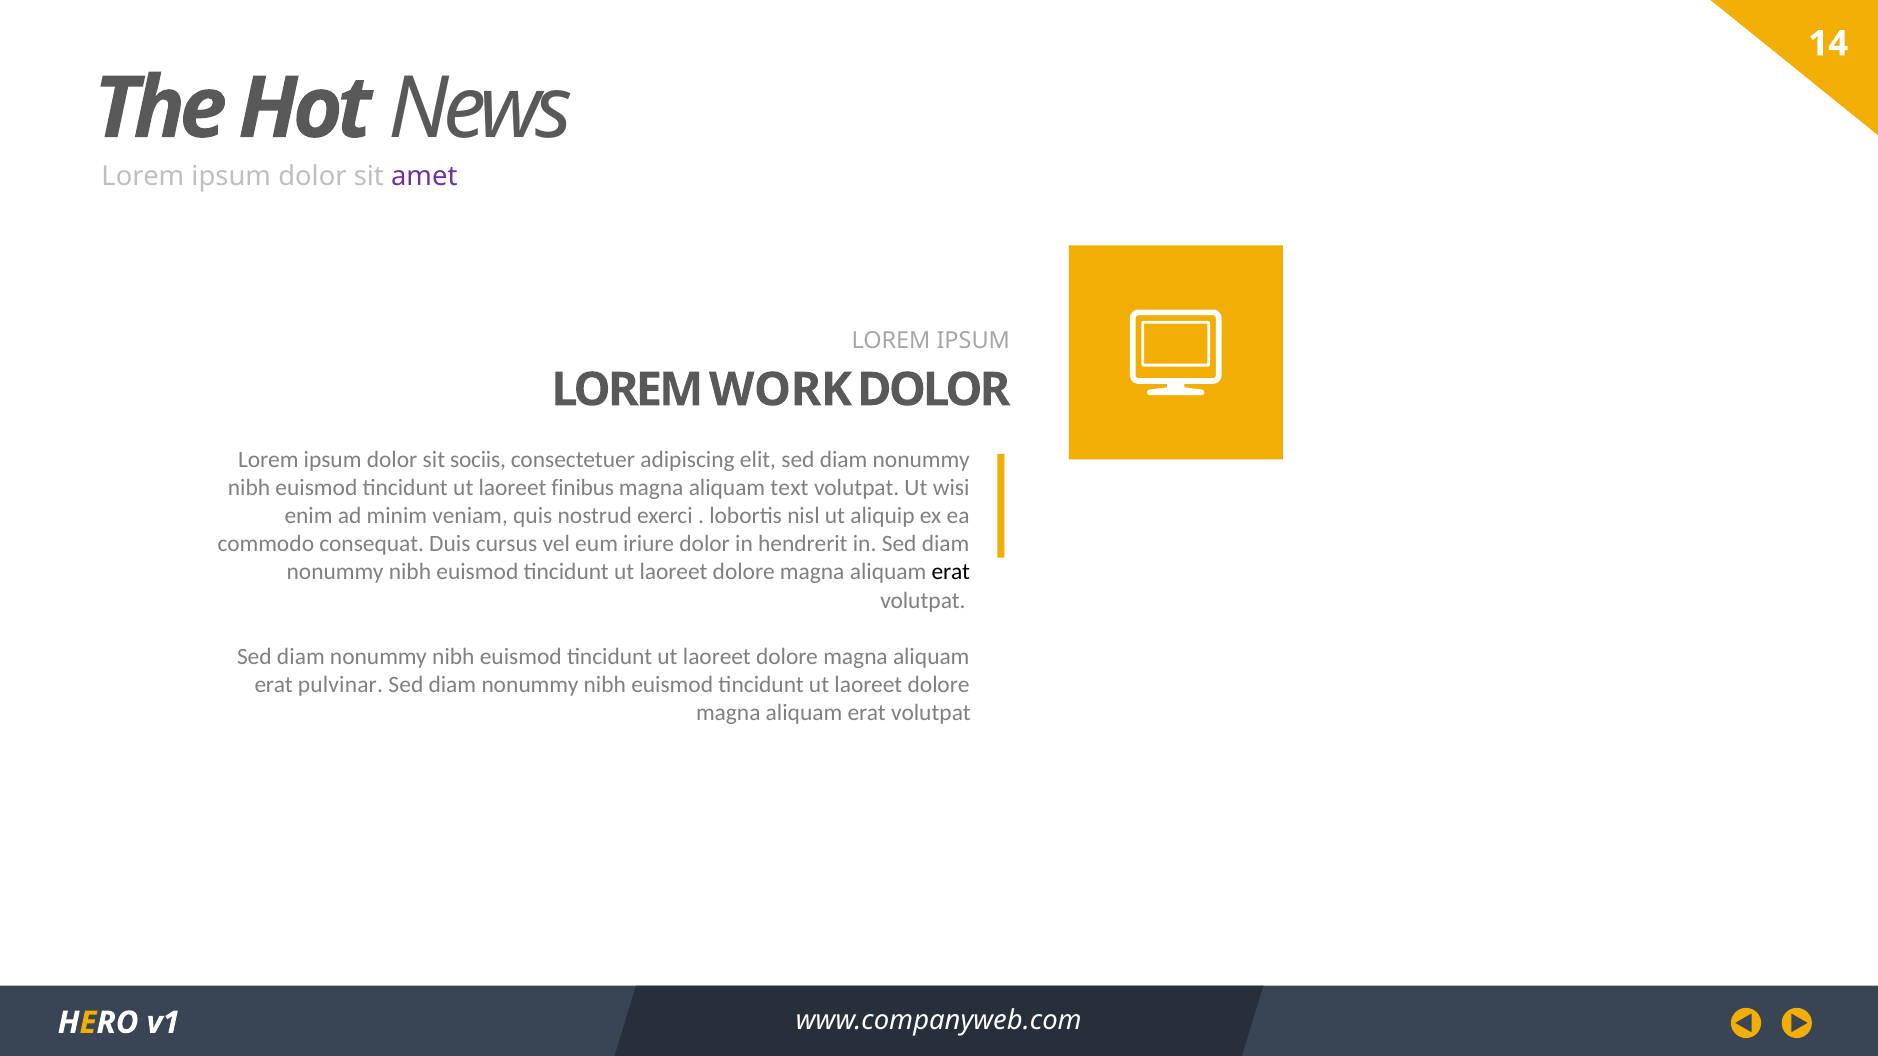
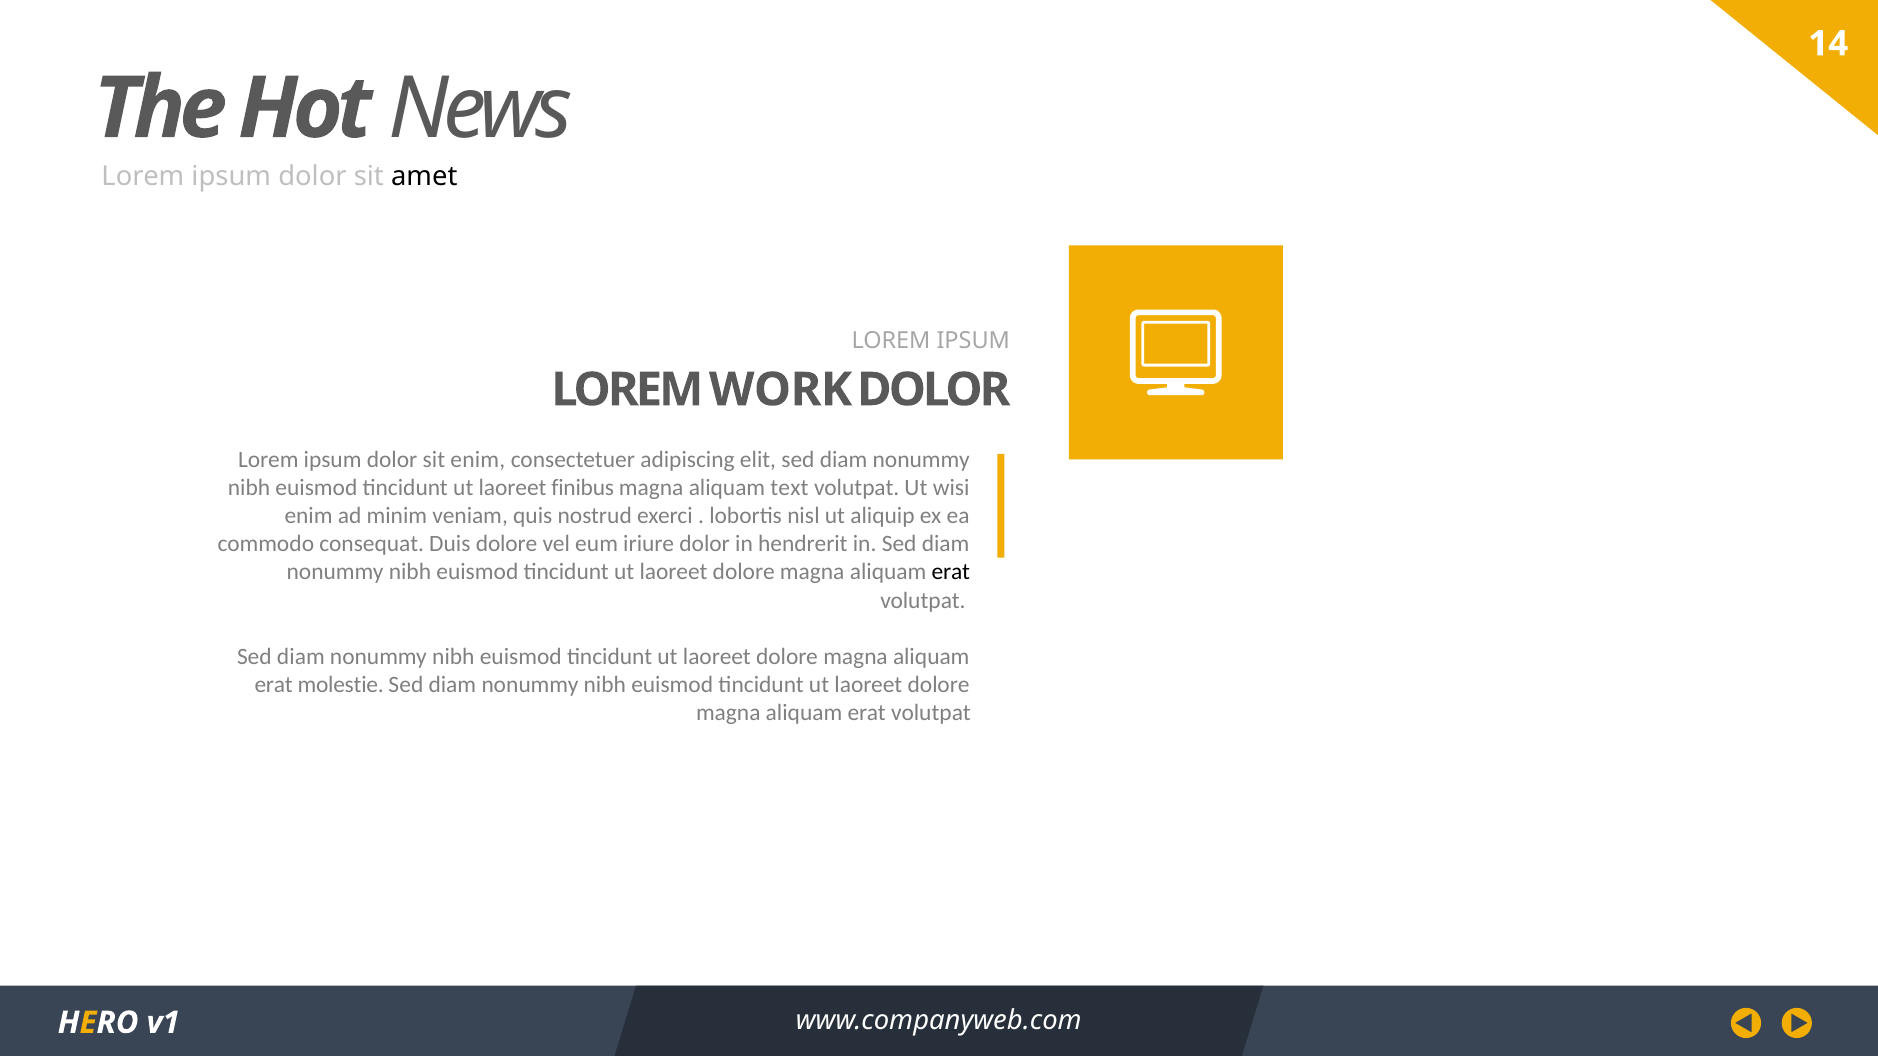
amet colour: purple -> black (424, 176)
sit sociis: sociis -> enim (478, 460)
Duis cursus: cursus -> dolore (507, 544)
pulvinar: pulvinar -> molestie (341, 685)
